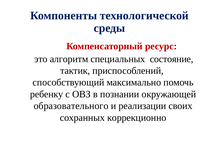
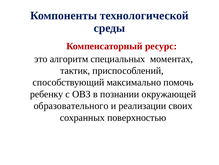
состояние: состояние -> моментах (172, 59)
коррекционно: коррекционно -> поверхностью (137, 117)
